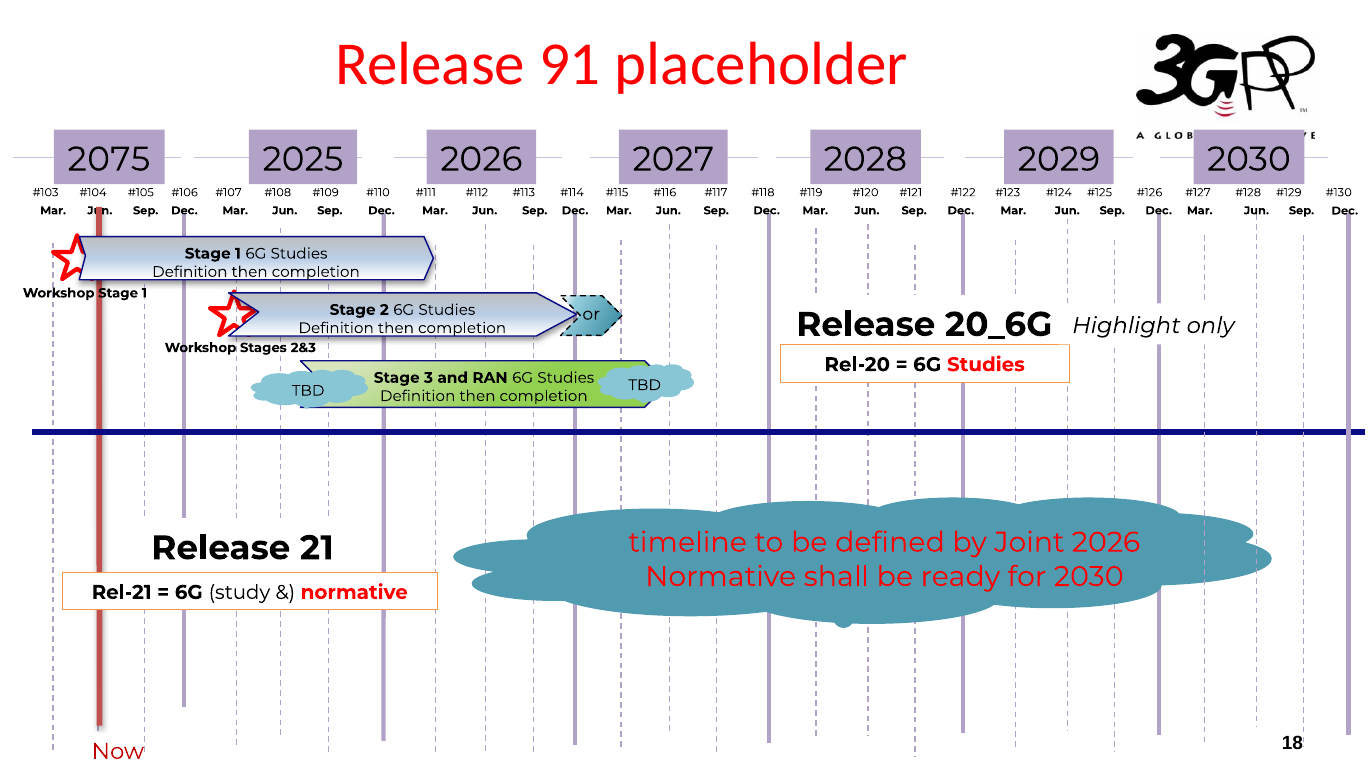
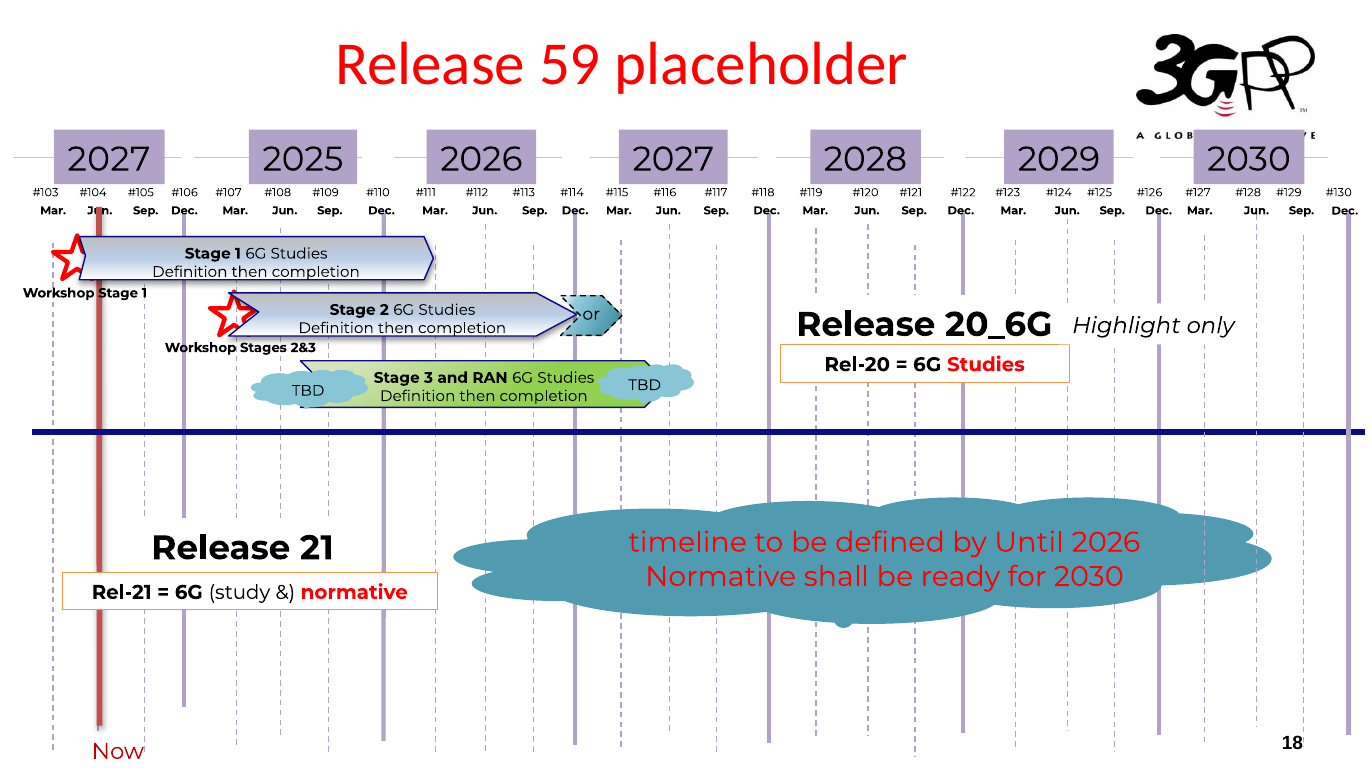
91: 91 -> 59 (570, 64)
2075: 2075 -> 2027 (109, 159)
Joint: Joint -> Until (1029, 542)
